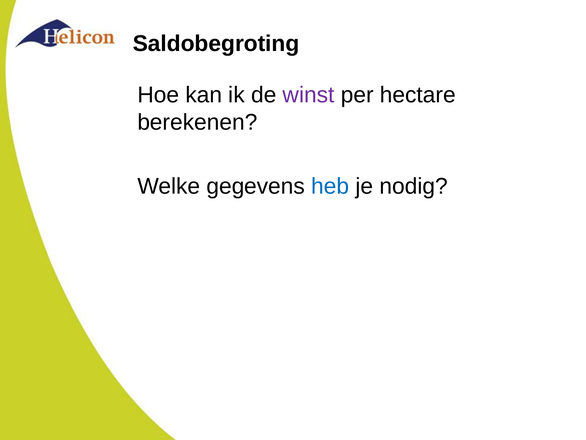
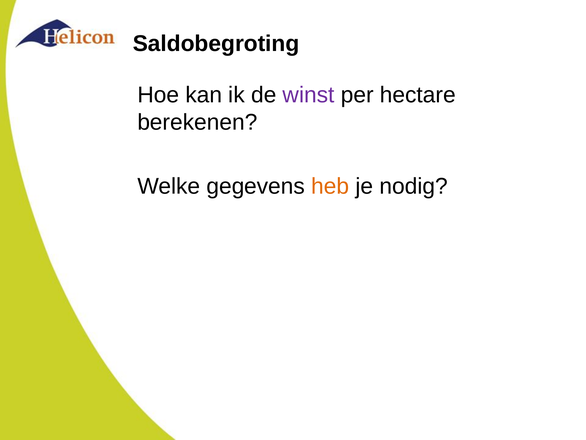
heb colour: blue -> orange (330, 186)
